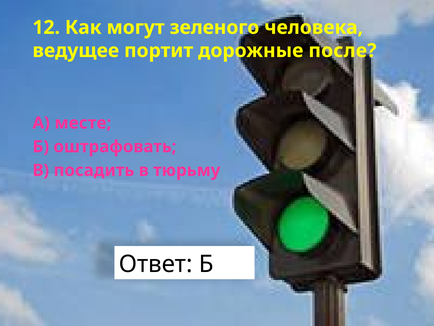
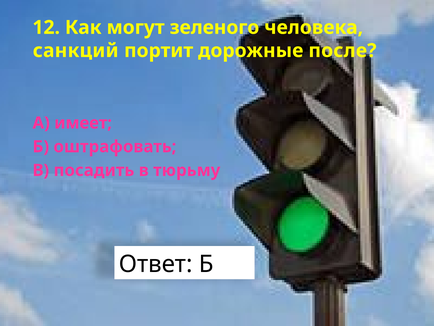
ведущее: ведущее -> санкций (76, 51)
месте: месте -> имеет (83, 123)
